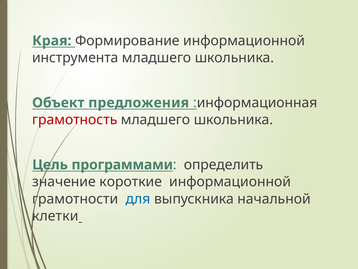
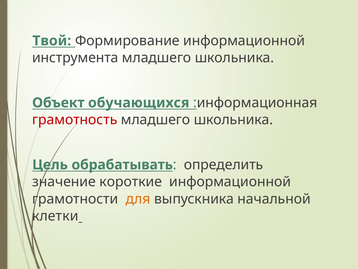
Края: Края -> Твой (52, 41)
предложения: предложения -> обучающихся (139, 103)
программами: программами -> обрабатывать (122, 164)
для colour: blue -> orange (138, 199)
